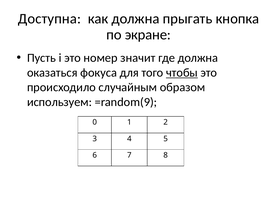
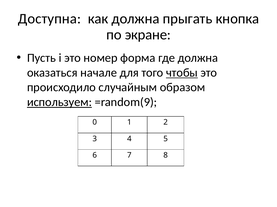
значит: значит -> форма (138, 58)
фокуса: фокуса -> начале (99, 73)
используем underline: none -> present (59, 102)
